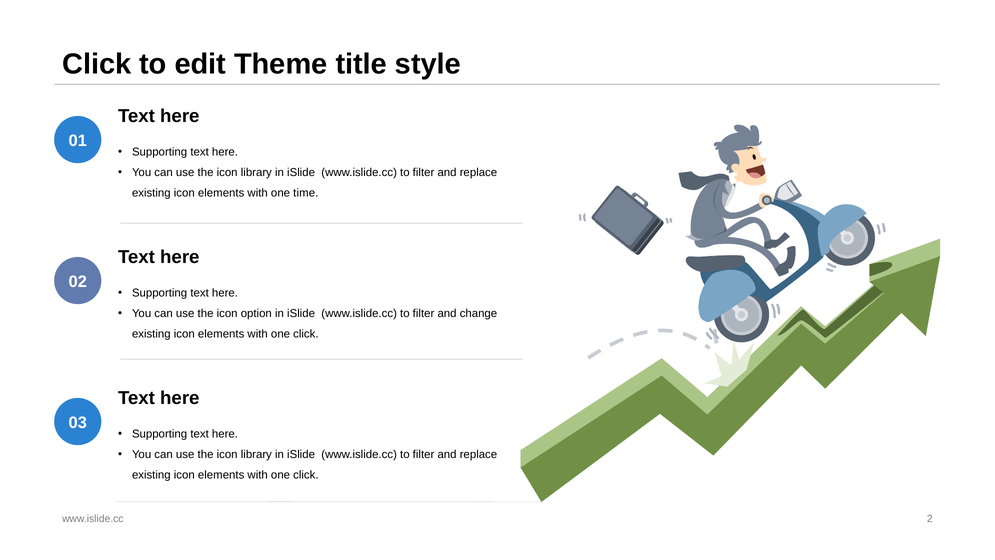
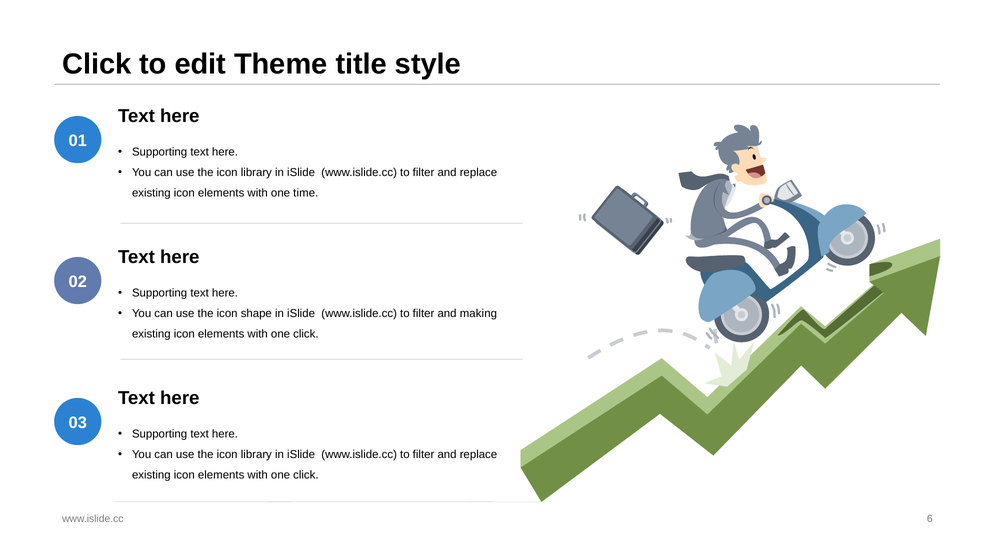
option: option -> shape (256, 313)
change: change -> making (478, 313)
2: 2 -> 6 (930, 519)
